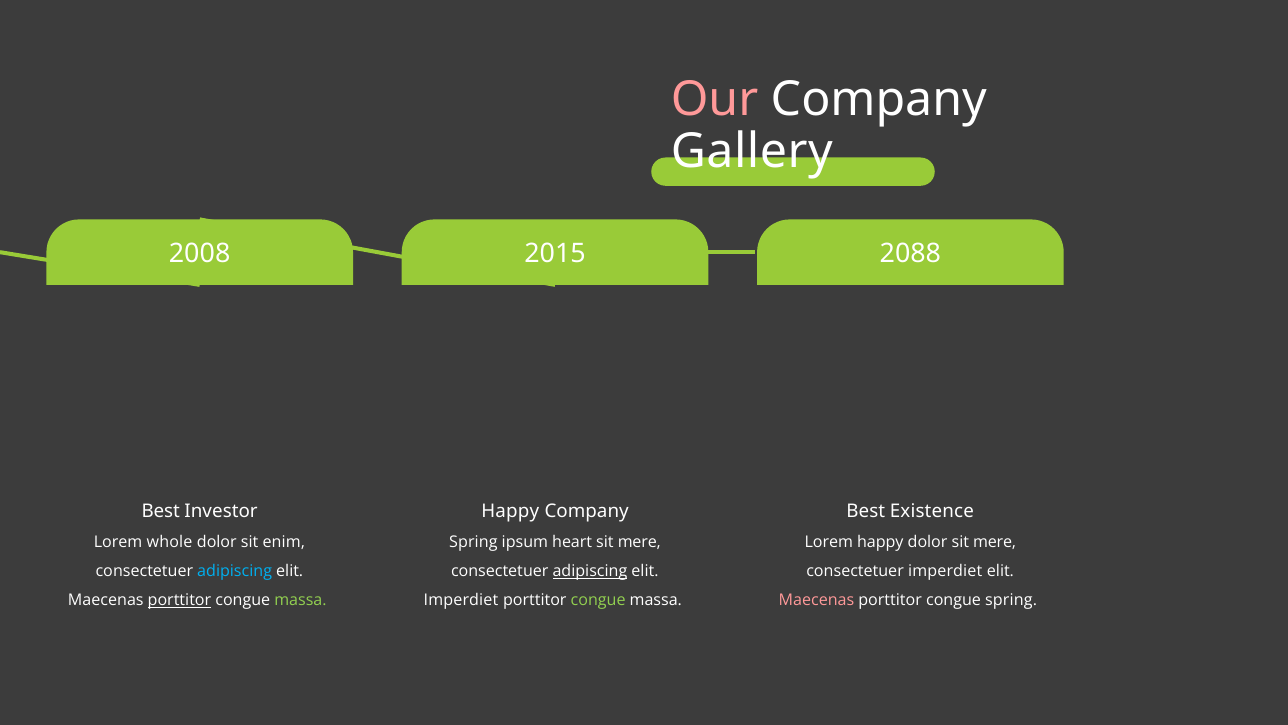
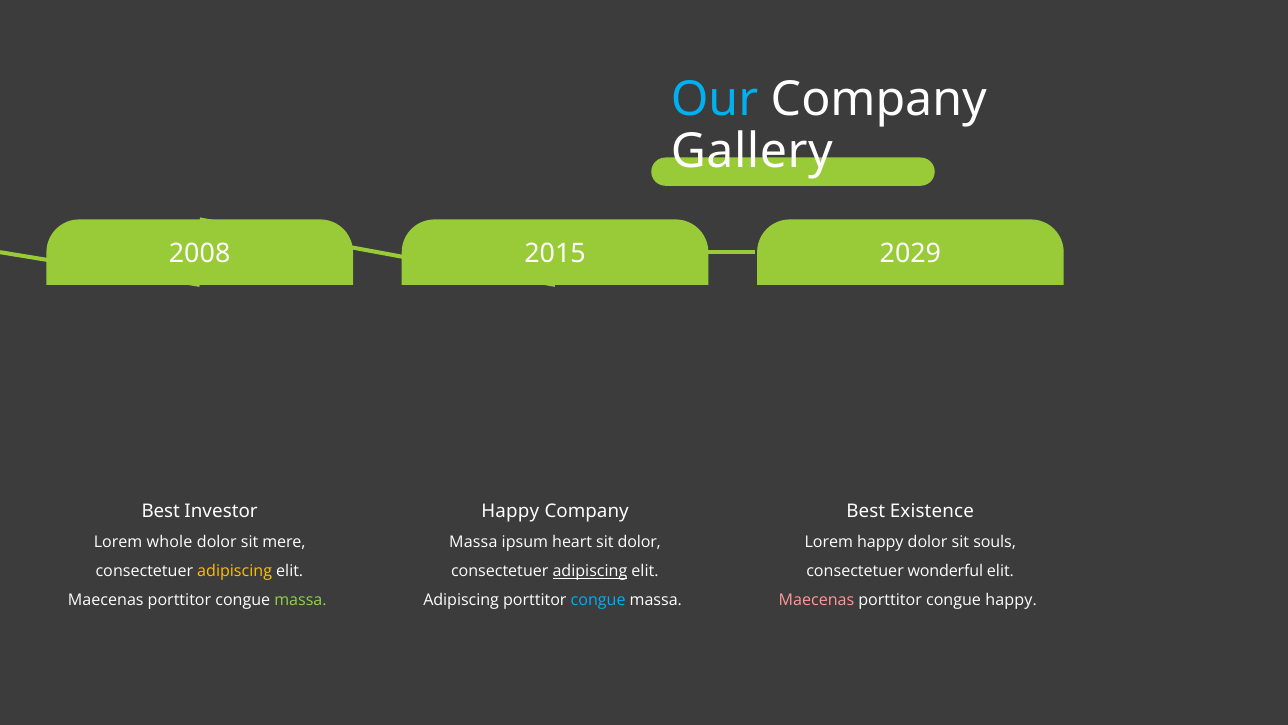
Our colour: pink -> light blue (714, 100)
2088: 2088 -> 2029 (910, 254)
enim: enim -> mere (284, 542)
Spring: Spring -> Massa (473, 542)
mere: mere -> dolor (639, 542)
dolor sit mere: mere -> souls (995, 542)
adipiscing colour: light blue -> yellow (235, 571)
consectetuer imperdiet: imperdiet -> wonderful (945, 571)
porttitor underline: present -> none (179, 600)
Imperdiet: Imperdiet -> Adipiscing (461, 600)
congue colour: light green -> light blue (598, 600)
congue spring: spring -> happy (1011, 600)
